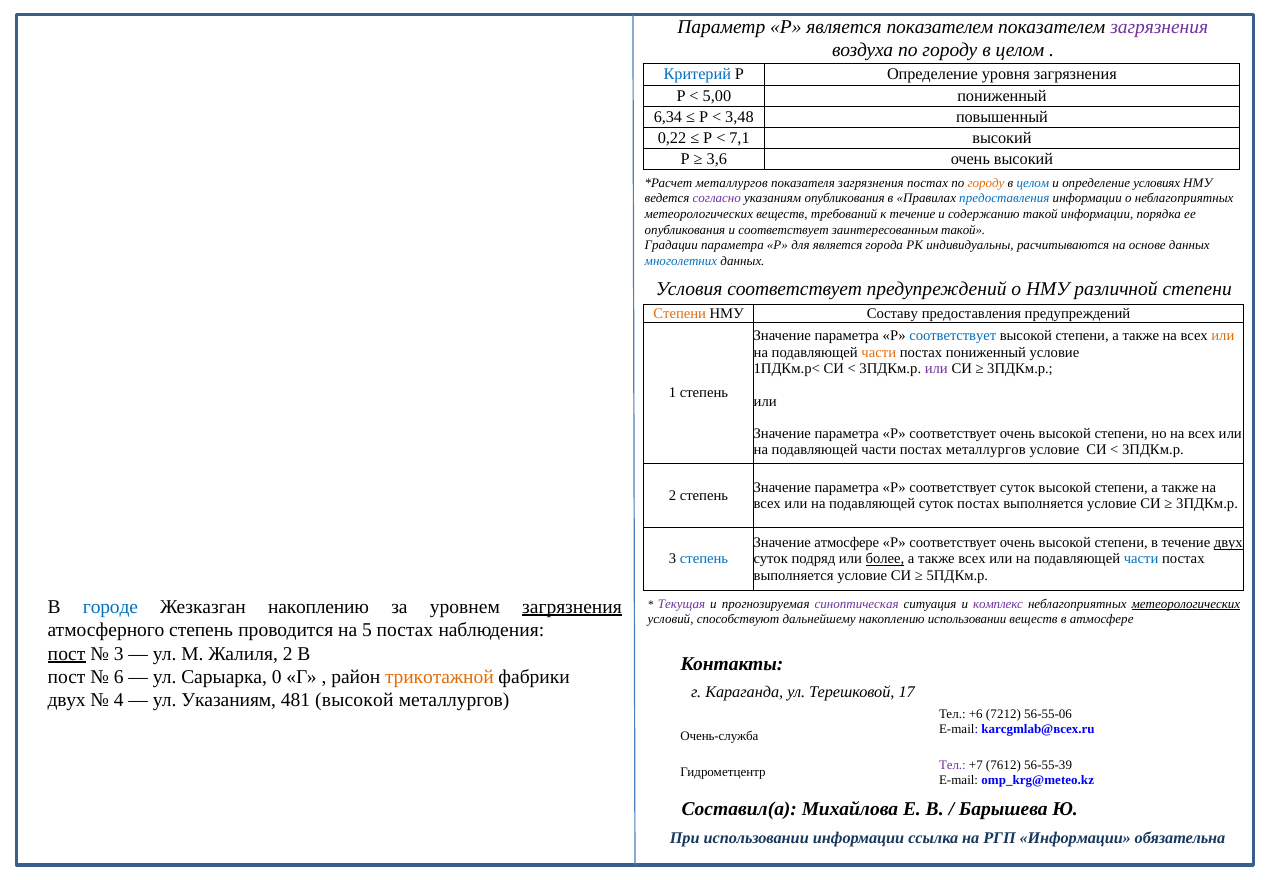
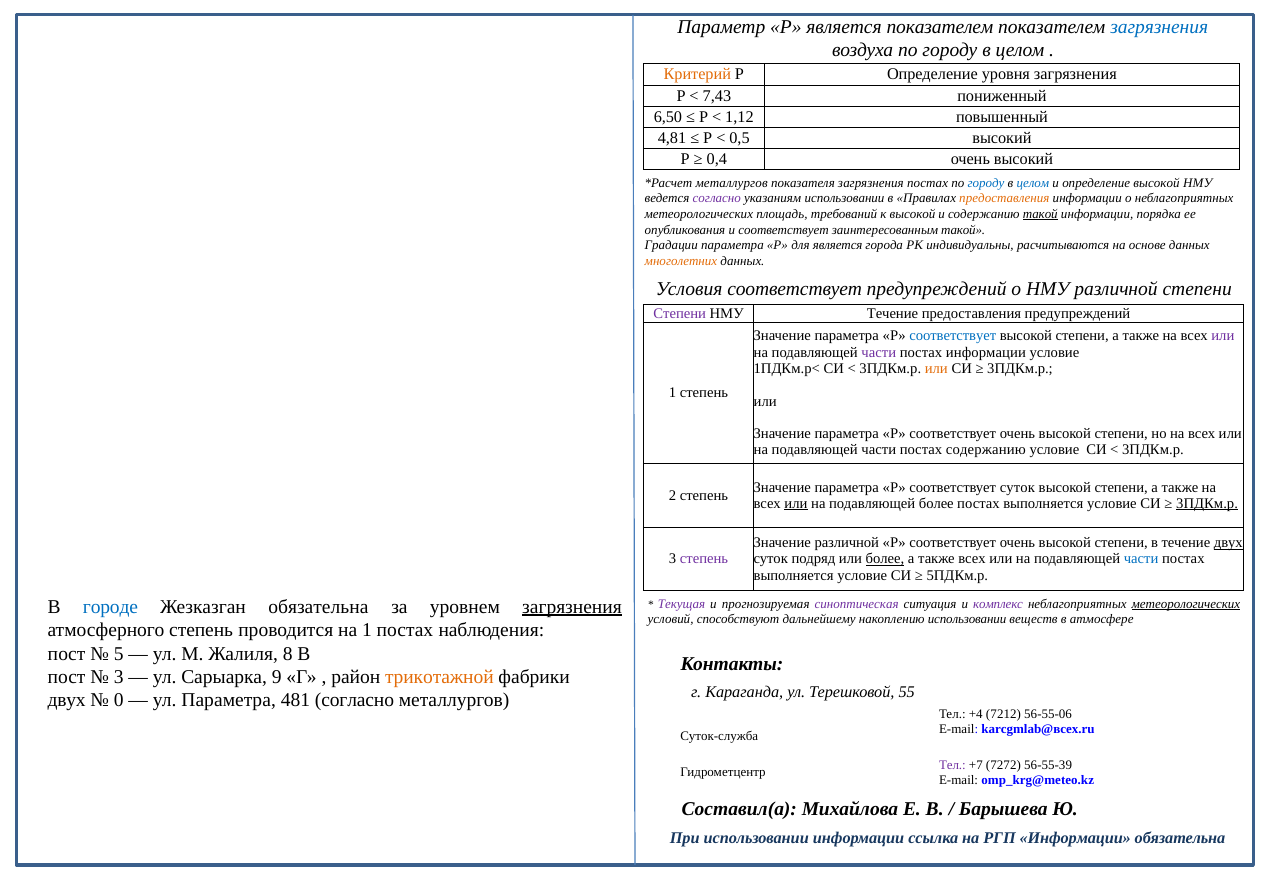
загрязнения colour: purple -> blue (1159, 27)
Критерий colour: blue -> orange (697, 74)
5,00: 5,00 -> 7,43 (717, 96)
6,34: 6,34 -> 6,50 (668, 117)
3,48: 3,48 -> 1,12 (739, 117)
0,22: 0,22 -> 4,81 (672, 138)
7,1: 7,1 -> 0,5 (740, 138)
3,6: 3,6 -> 0,4 (717, 159)
городу colour: orange -> blue (986, 183)
определение условиях: условиях -> высокой (1157, 183)
указаниям опубликования: опубликования -> использовании (845, 198)
предоставления colour: blue -> orange (1004, 198)
метеорологических веществ: веществ -> площадь (782, 214)
к течение: течение -> высокой (913, 214)
такой underline: none -> present (1040, 214)
многолетних colour: blue -> orange (681, 261)
Степени colour: orange -> purple (680, 313)
НМУ Составу: Составу -> Течение (892, 313)
или colour: orange -> purple (1223, 336)
части colour: orange -> purple (879, 352)
постах пониженный: пониженный -> информации (986, 352)
или colour: purple -> orange (936, 368)
постах металлургов: металлургов -> содержанию (986, 450)
или underline: none -> present (796, 503)
подавляющей суток: суток -> более (936, 503)
3ПДКм.р underline: none -> present (1207, 503)
Значение атмосфере: атмосфере -> различной (847, 542)
степень colour: blue -> purple (704, 559)
Жезказган накоплению: накоплению -> обязательна (318, 606)
на 5: 5 -> 1 (367, 630)
пост underline: present -> none (67, 653)
3: 3 -> 5 (119, 653)
Жалиля 2: 2 -> 8 (288, 653)
6: 6 -> 3 (119, 676)
0: 0 -> 9 (277, 676)
17: 17 -> 55 (907, 692)
4: 4 -> 0 (119, 700)
ул Указаниям: Указаниям -> Параметра (229, 700)
481 высокой: высокой -> согласно (355, 700)
+6: +6 -> +4 (976, 714)
Очень-служба: Очень-служба -> Суток-служба (719, 736)
7612: 7612 -> 7272 (1003, 765)
